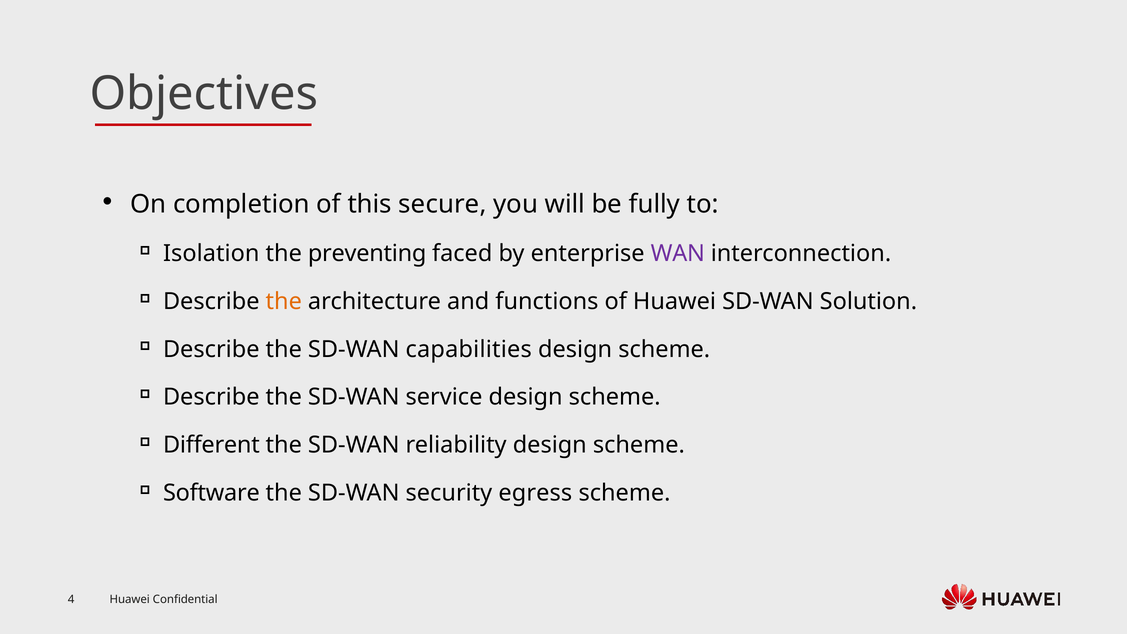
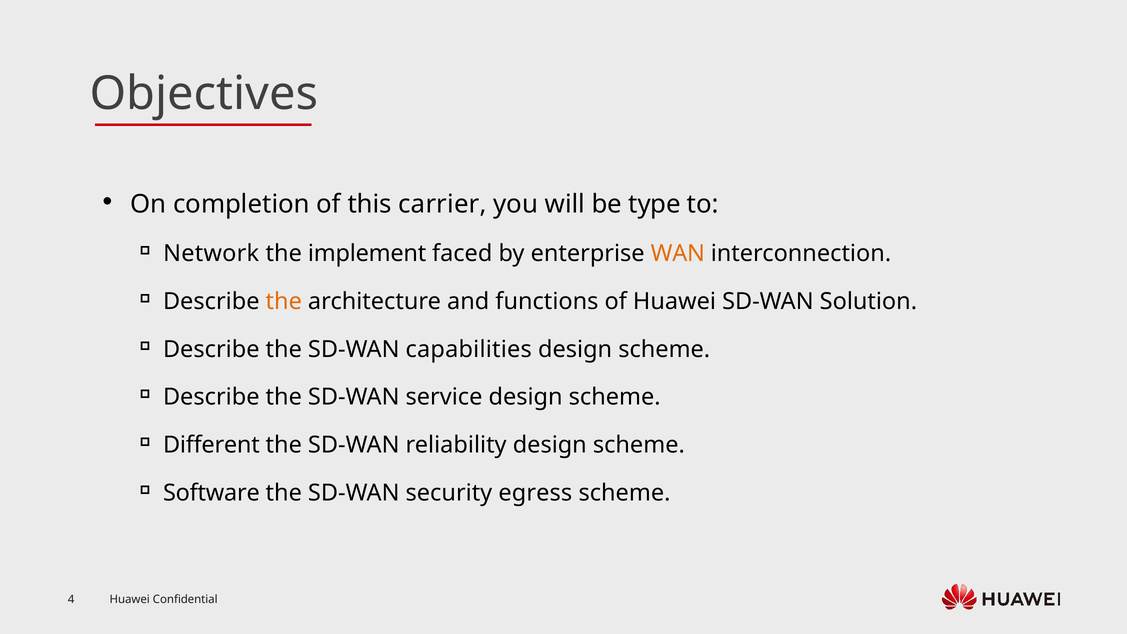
secure: secure -> carrier (442, 204)
fully: fully -> type (655, 204)
Isolation: Isolation -> Network (211, 253)
preventing: preventing -> implement (367, 253)
WAN colour: purple -> orange (678, 253)
